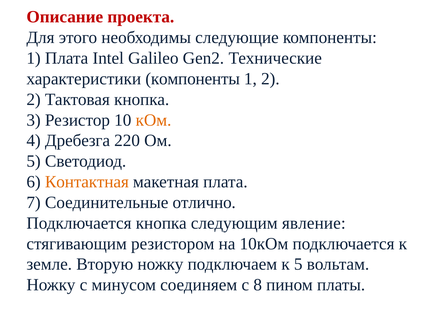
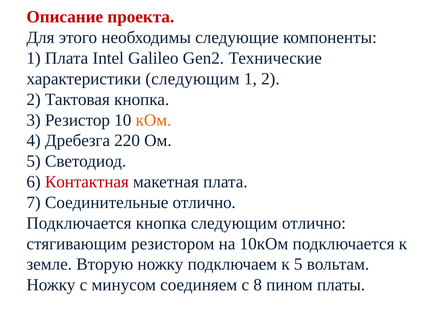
характеристики компоненты: компоненты -> следующим (192, 79)
Контактная colour: orange -> red (87, 182)
следующим явление: явление -> отлично (314, 223)
